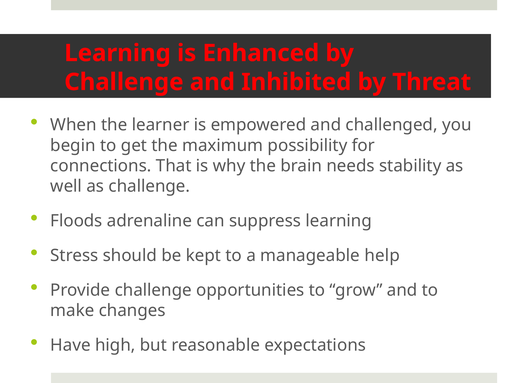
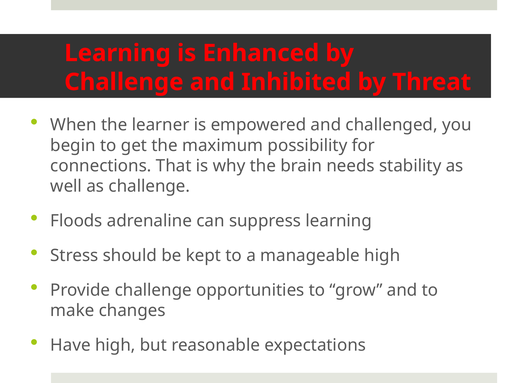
manageable help: help -> high (382, 255)
